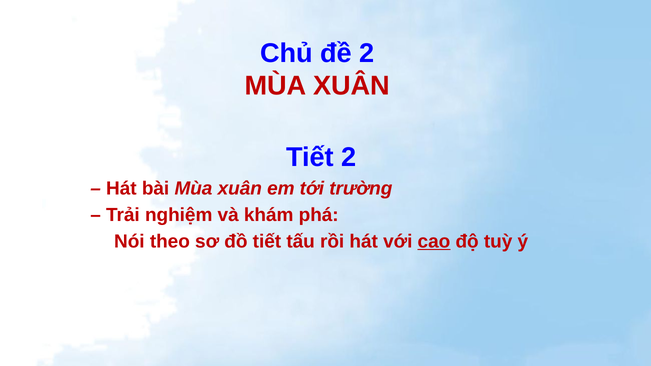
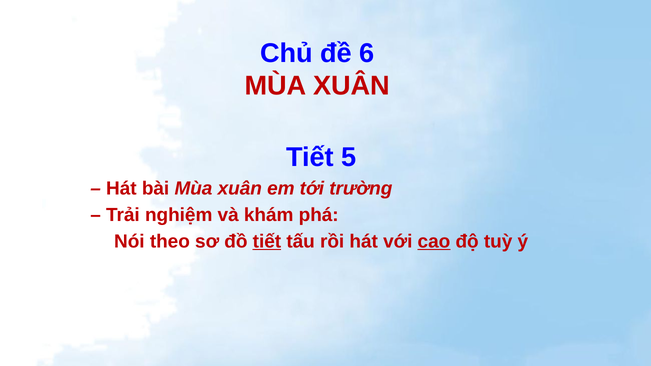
đề 2: 2 -> 6 (367, 53)
Tiết 2: 2 -> 5 (349, 158)
tiết underline: none -> present (267, 242)
